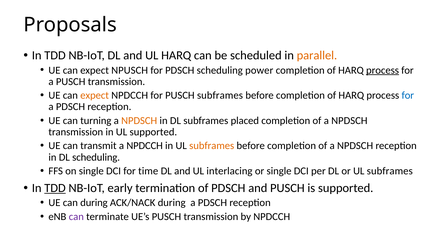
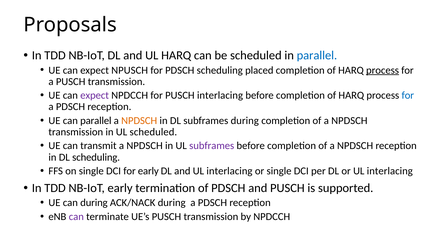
parallel colour: orange -> blue (317, 55)
power: power -> placed (259, 70)
expect colour: orange -> purple (95, 95)
PUSCH subframes: subframes -> interlacing (220, 95)
can turning: turning -> parallel (96, 121)
subframes placed: placed -> during (245, 121)
UL supported: supported -> scheduled (153, 132)
transmit a NPDCCH: NPDCCH -> NPDSCH (145, 146)
subframes colour: orange -> purple (212, 146)
for time: time -> early (148, 171)
or UL subframes: subframes -> interlacing (390, 171)
TDD underline: present -> none (55, 188)
